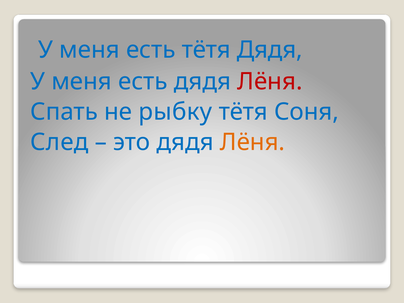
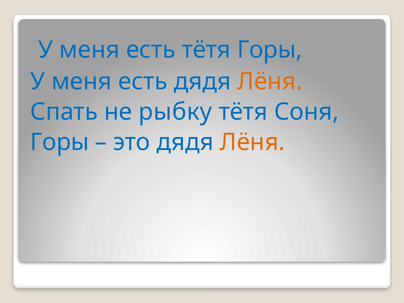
тётя Дядя: Дядя -> Горы (270, 50)
Лёня colour: red -> orange (270, 81)
След: След -> Горы (60, 142)
